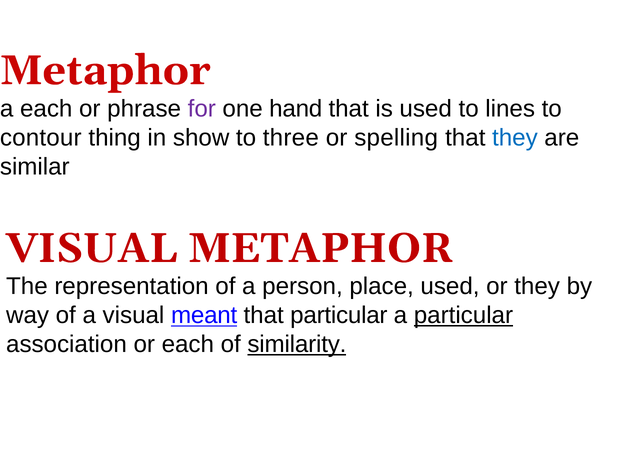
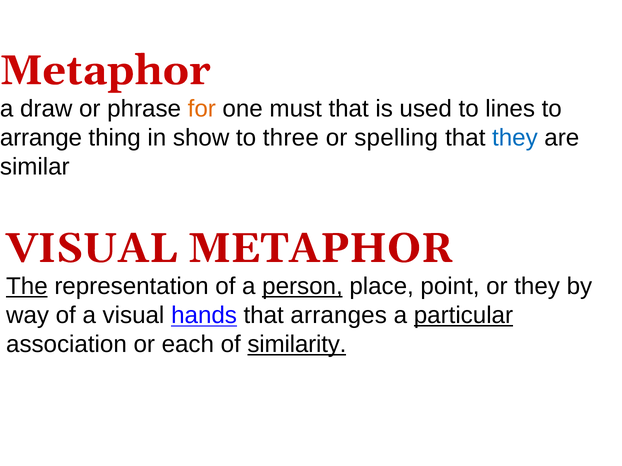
a each: each -> draw (46, 109)
for colour: purple -> orange (202, 109)
hand: hand -> must (296, 109)
contour: contour -> arrange (41, 138)
The underline: none -> present (27, 287)
person underline: none -> present (302, 287)
place used: used -> point (450, 287)
meant: meant -> hands (204, 316)
that particular: particular -> arranges (339, 316)
